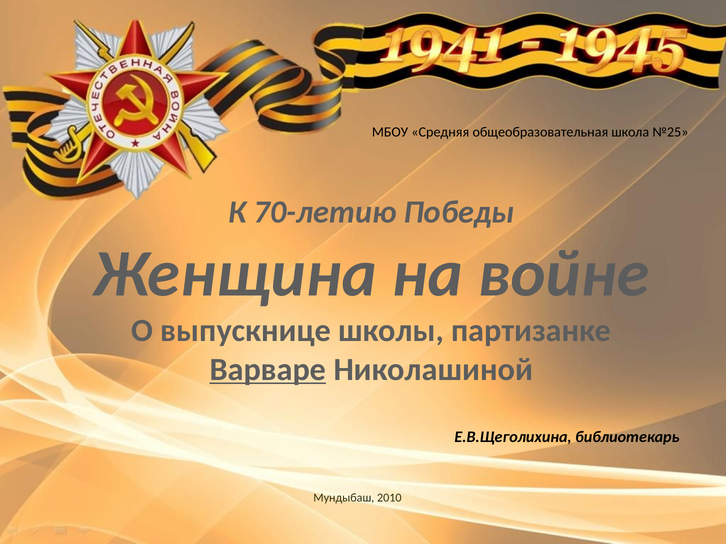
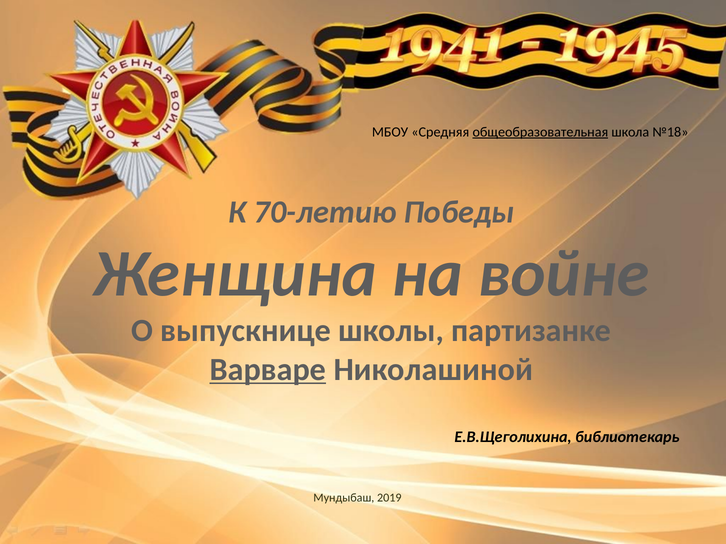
общеобразовательная underline: none -> present (540, 132)
№25: №25 -> №18 (670, 132)
2010: 2010 -> 2019 (389, 498)
